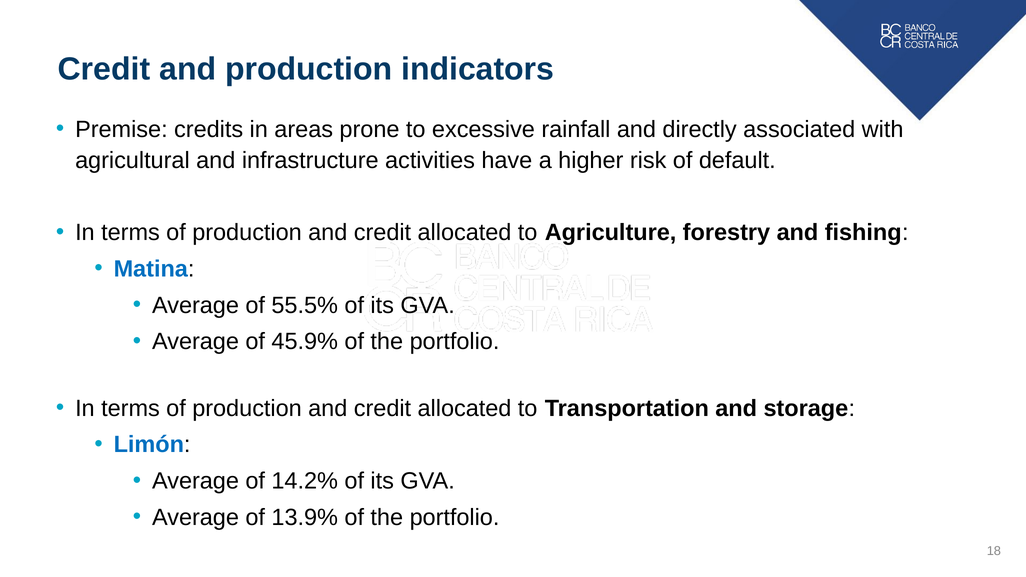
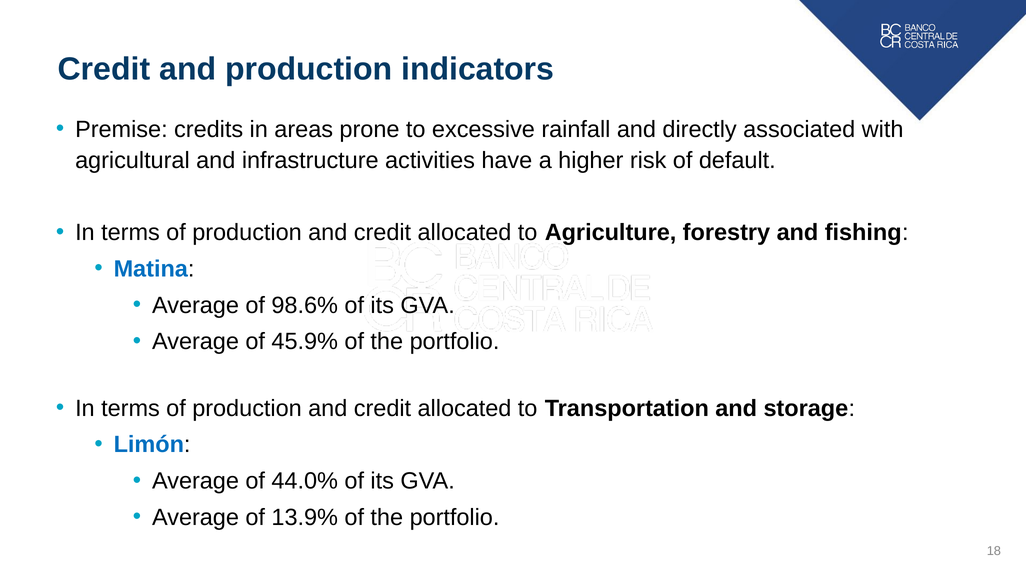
55.5%: 55.5% -> 98.6% (305, 305)
14.2%: 14.2% -> 44.0% (305, 481)
